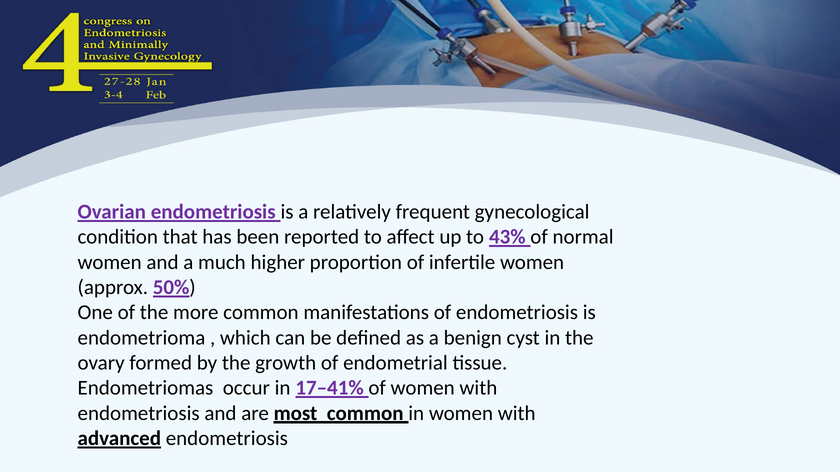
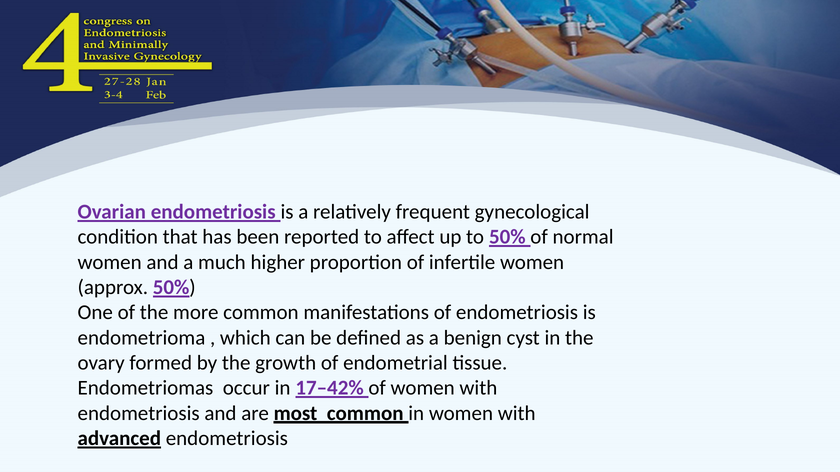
to 43%: 43% -> 50% (507, 237)
17–41%: 17–41% -> 17–42% (330, 388)
